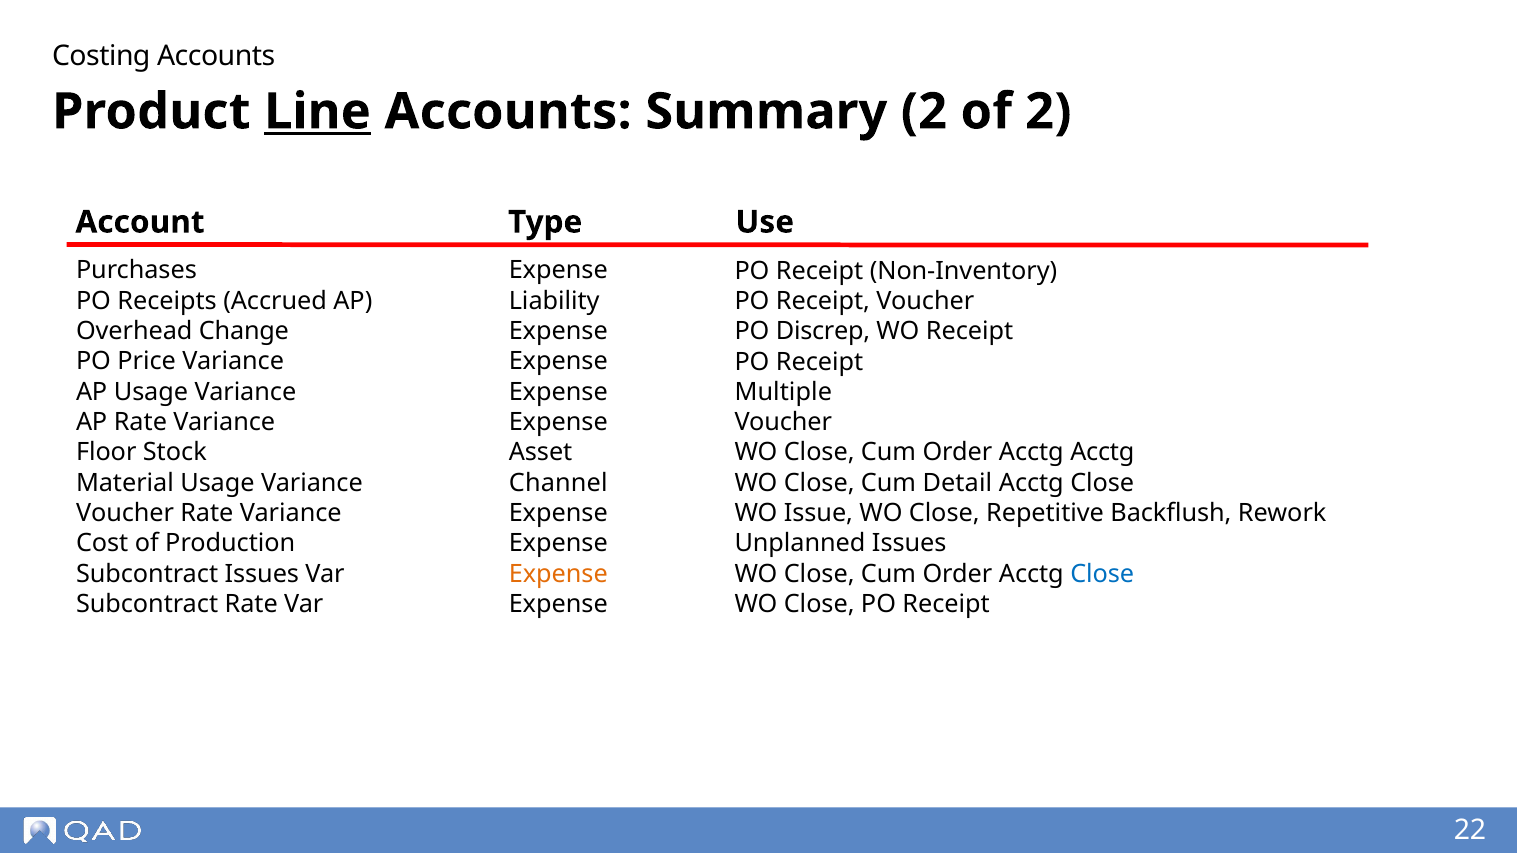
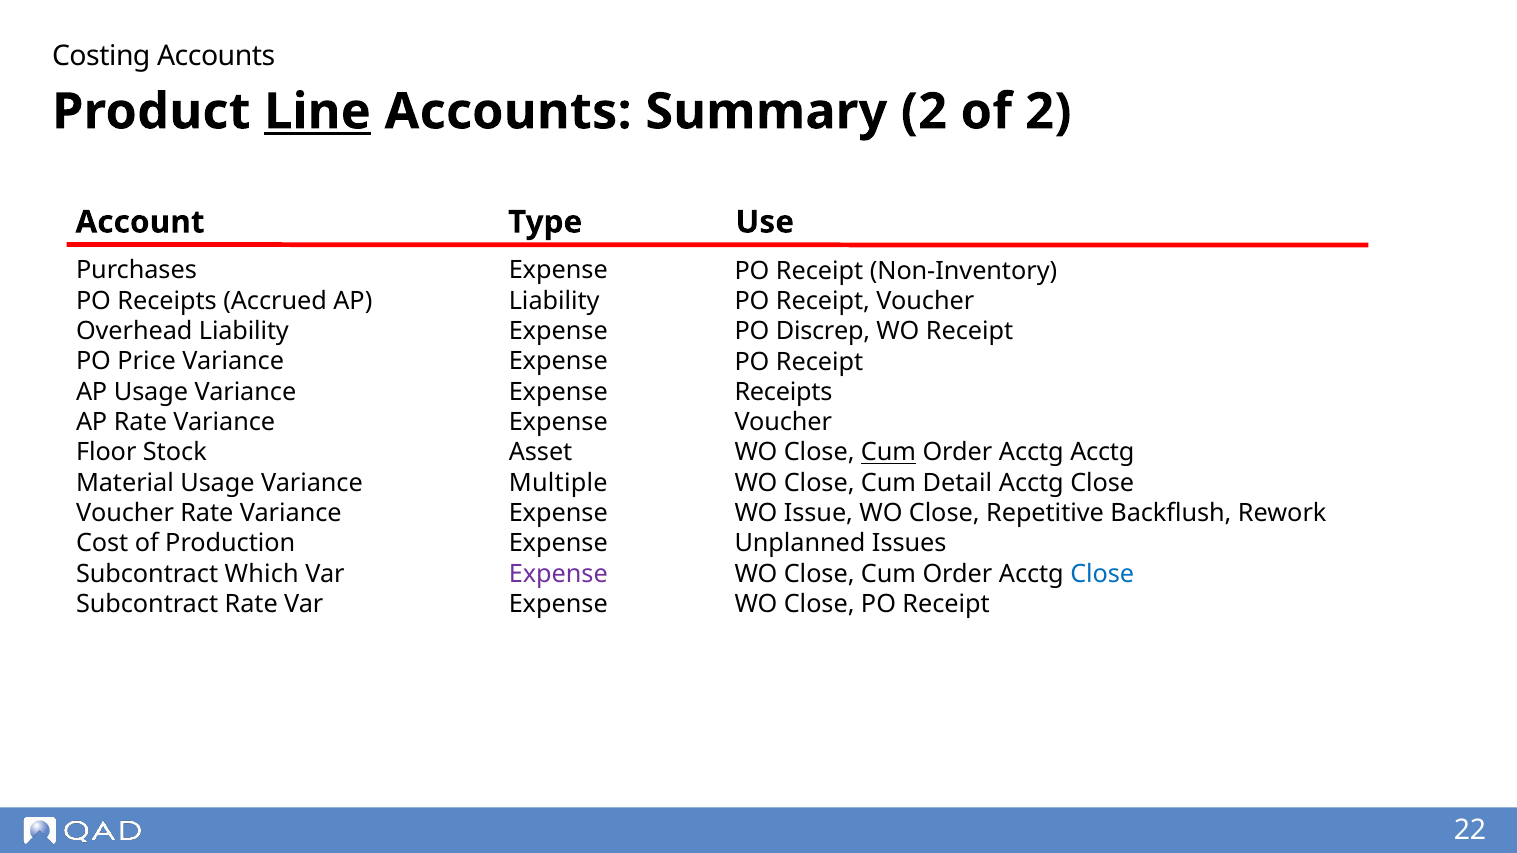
Overhead Change: Change -> Liability (244, 331)
Multiple: Multiple -> Receipts (783, 392)
Cum underline: none -> present (889, 453)
Channel: Channel -> Multiple (558, 483)
Subcontract Issues: Issues -> Which (262, 574)
Expense colour: orange -> purple (558, 574)
